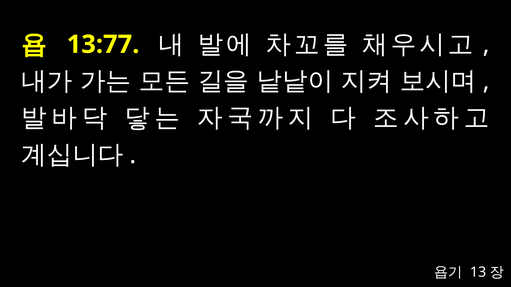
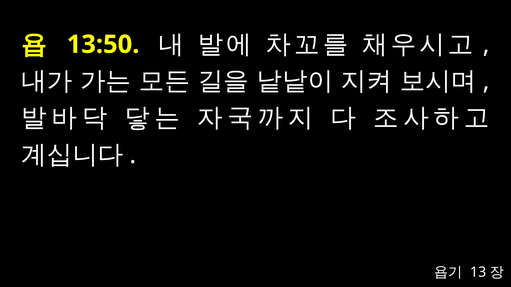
13:77: 13:77 -> 13:50 (103, 45)
